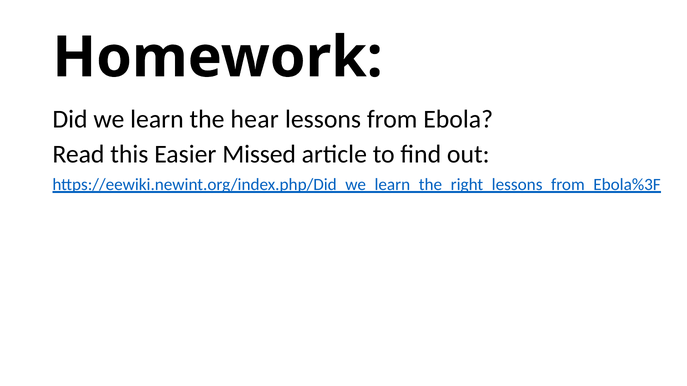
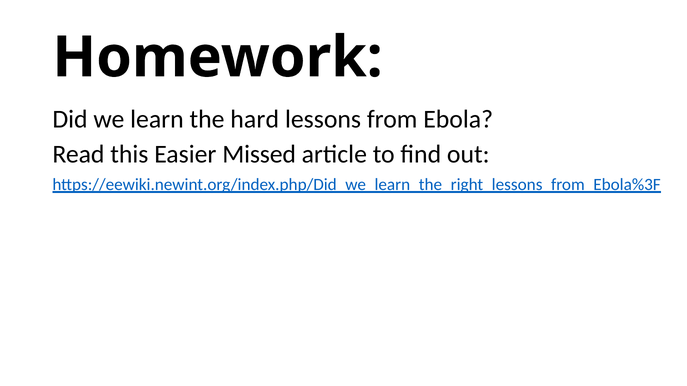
hear: hear -> hard (255, 119)
